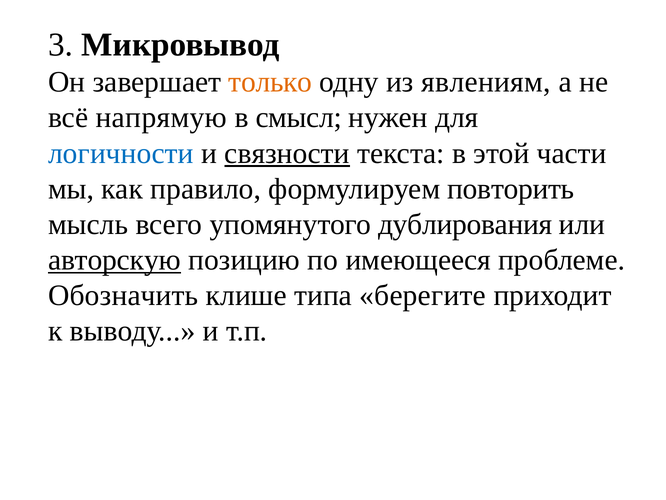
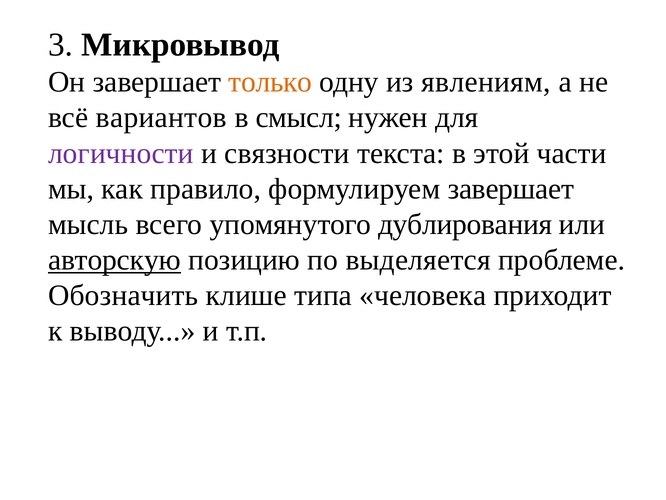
напрямую: напрямую -> вариантов (161, 118)
логичности colour: blue -> purple (121, 153)
связности underline: present -> none (287, 153)
формулируем повторить: повторить -> завершает (511, 189)
имеющееся: имеющееся -> выделяется (418, 260)
берегите: берегите -> человека (423, 295)
